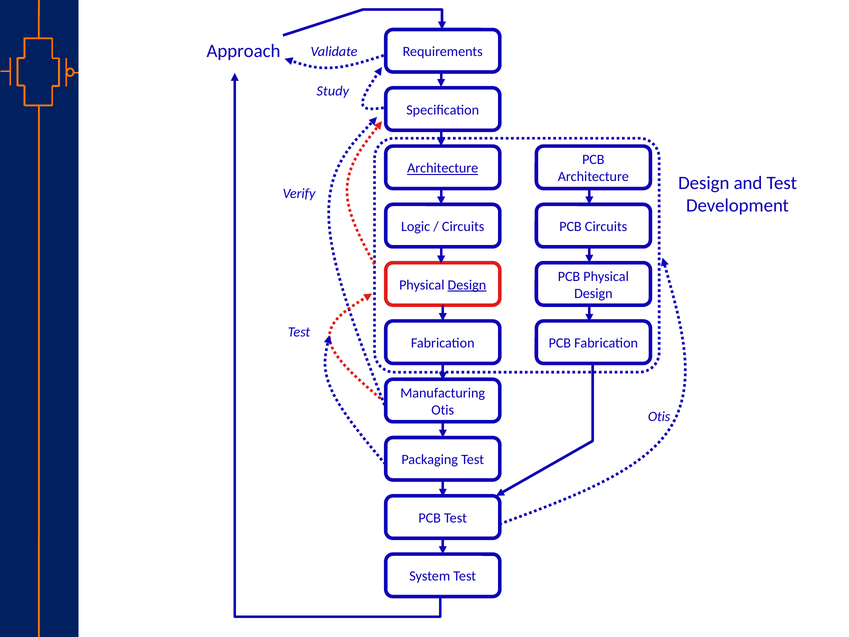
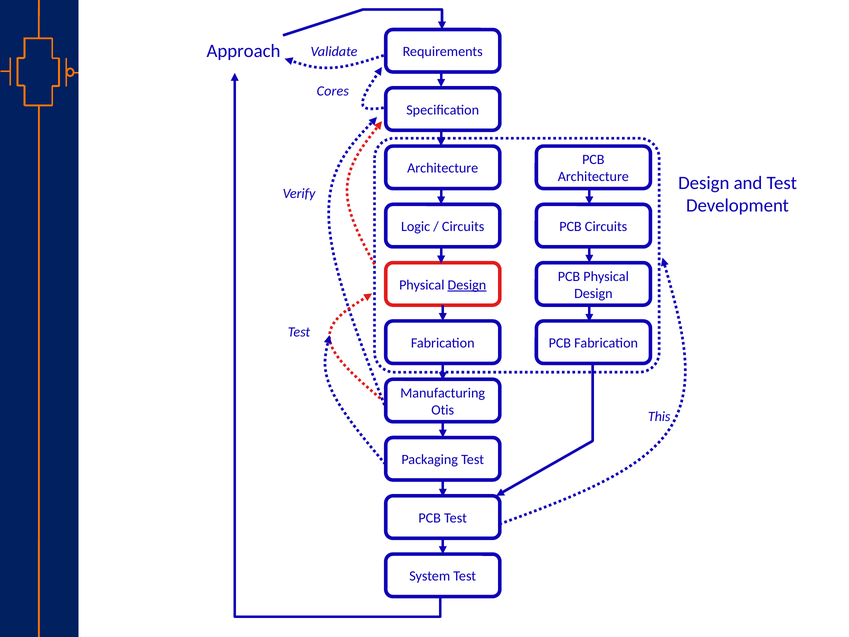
Study: Study -> Cores (333, 91)
Architecture underline: present -> none (443, 168)
Otis: Otis -> This (659, 417)
